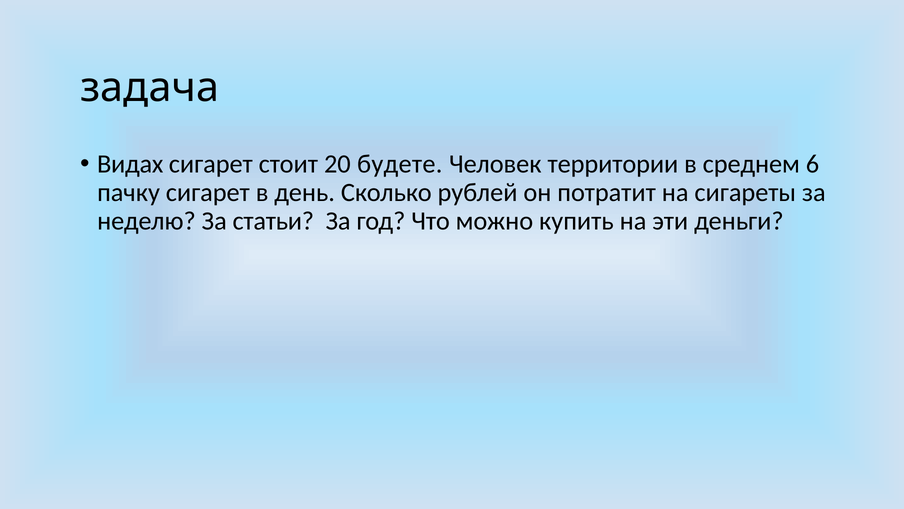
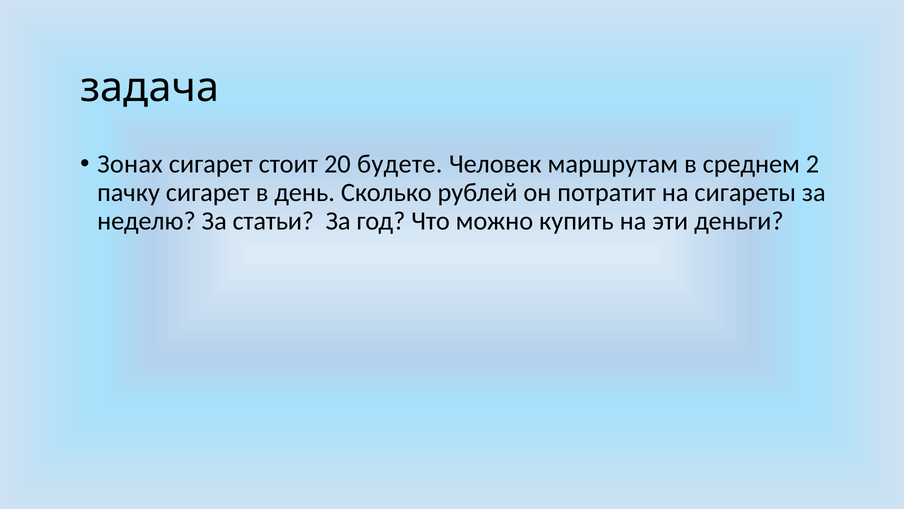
Видах: Видах -> Зонах (130, 164)
территории: территории -> маршрутам (613, 164)
6: 6 -> 2 (812, 164)
